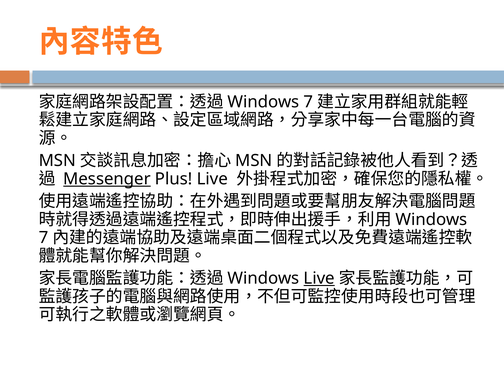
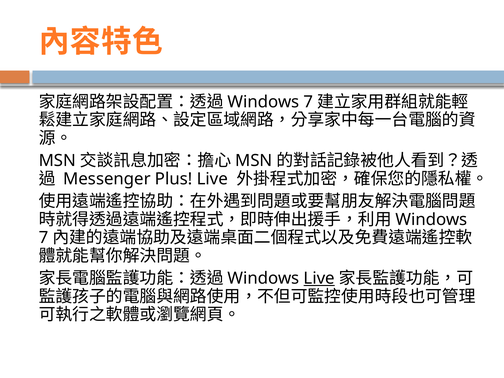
Messenger underline: present -> none (107, 179)
